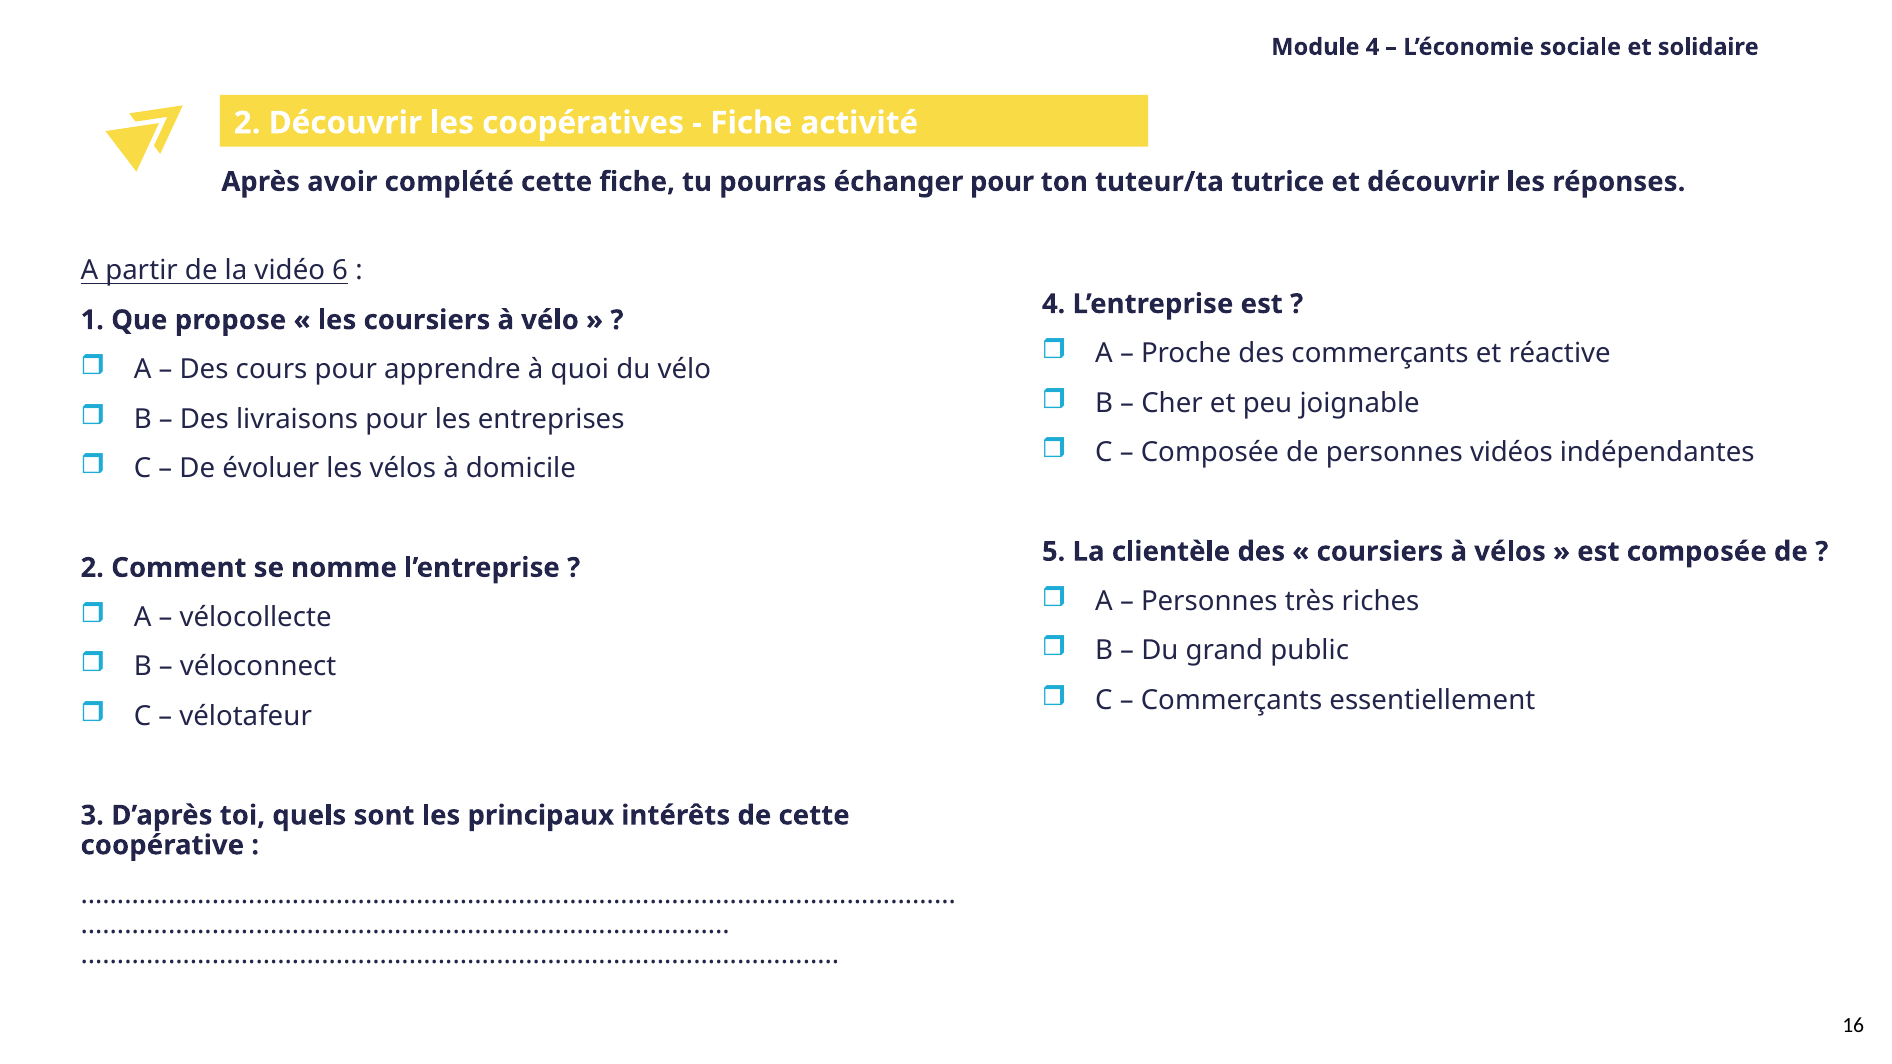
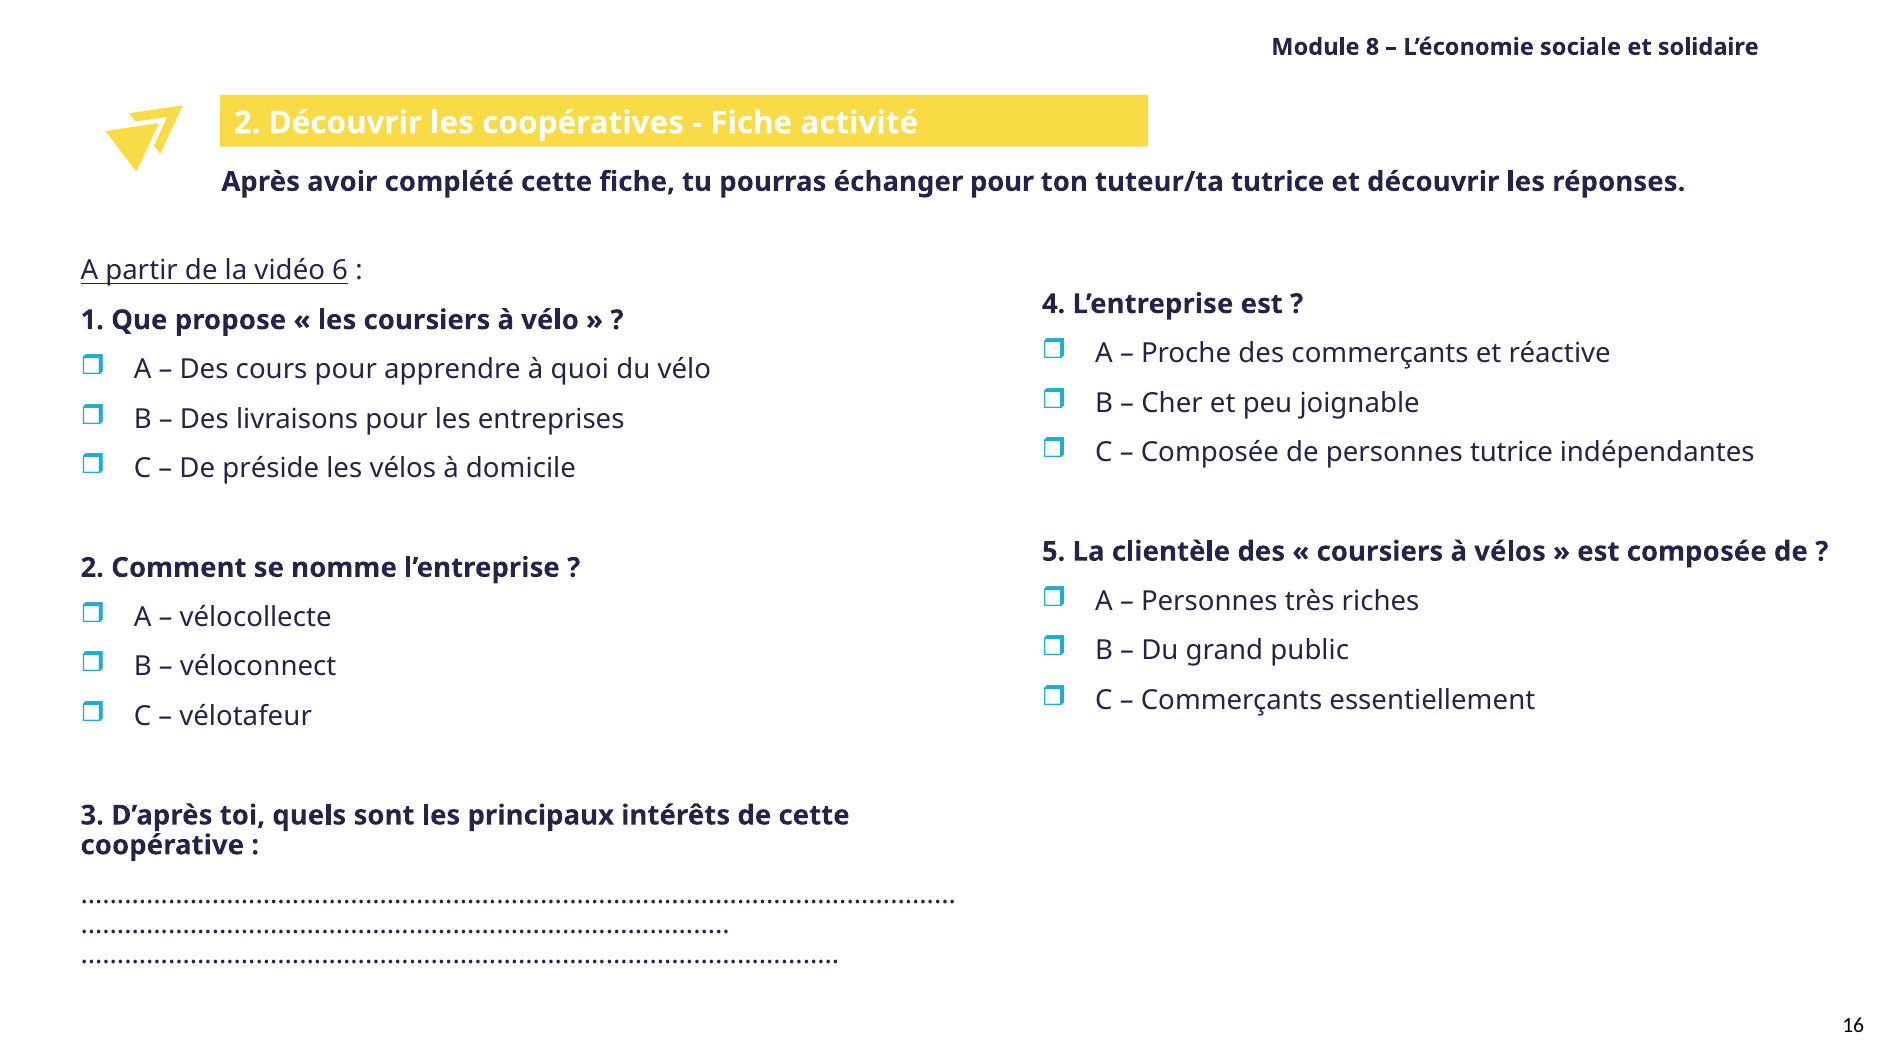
Module 4: 4 -> 8 (1373, 47)
personnes vidéos: vidéos -> tutrice (1511, 453)
évoluer: évoluer -> préside (271, 469)
